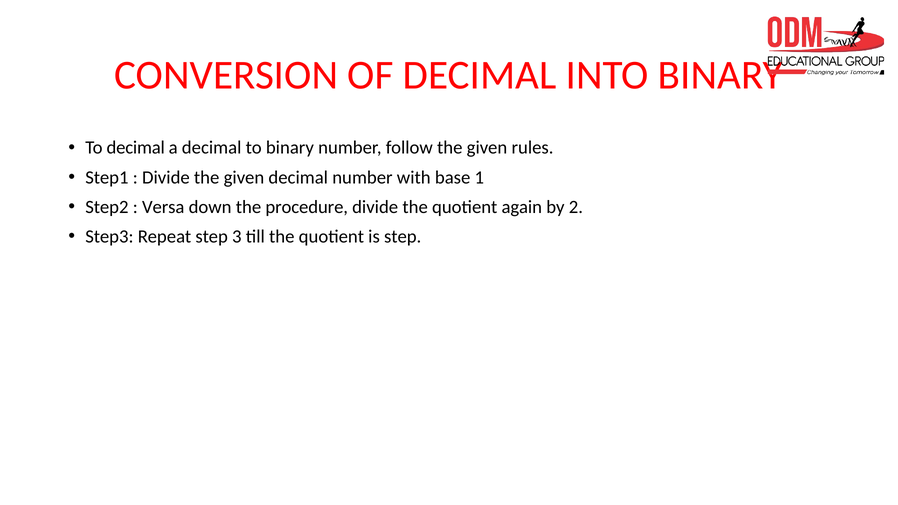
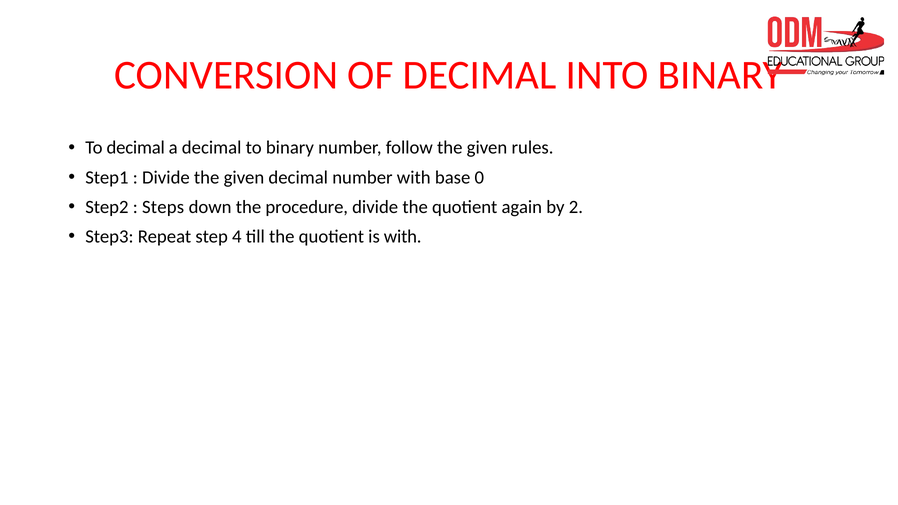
1: 1 -> 0 (479, 177)
Versa: Versa -> Steps (163, 207)
3: 3 -> 4 (237, 237)
is step: step -> with (403, 237)
